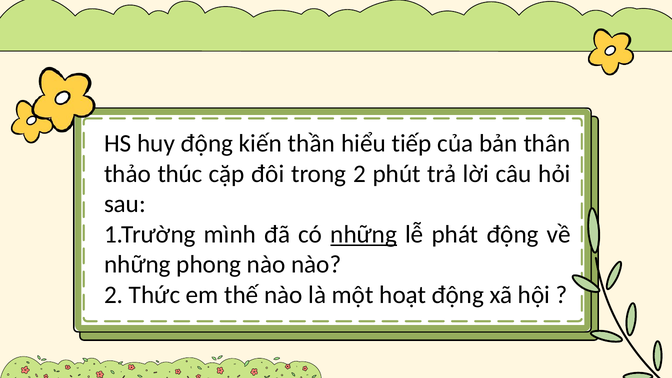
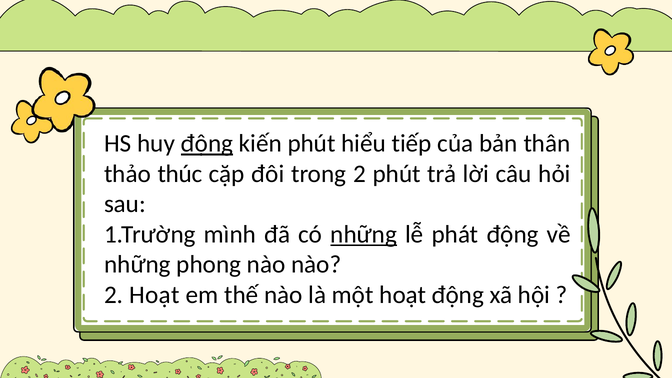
động underline: none -> present (207, 144)
kiến thần: thần -> phút (312, 144)
2 Thức: Thức -> Hoạt (154, 295)
